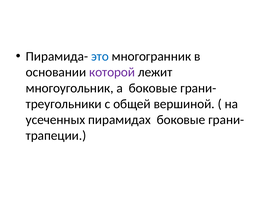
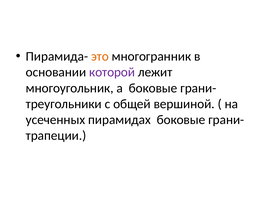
это colour: blue -> orange (100, 56)
